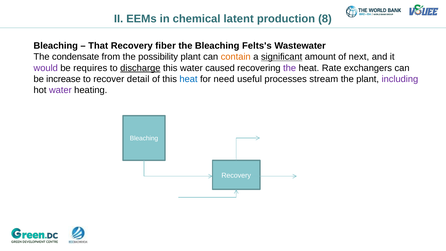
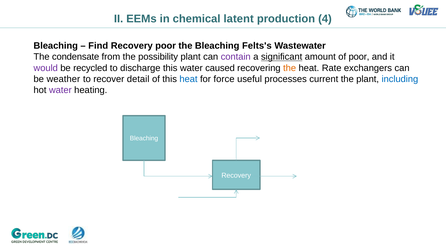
8: 8 -> 4 (325, 19)
That: That -> Find (98, 46)
Recovery fiber: fiber -> poor (166, 46)
contain colour: orange -> purple (236, 57)
of next: next -> poor (359, 57)
requires: requires -> recycled (90, 68)
discharge underline: present -> none (140, 68)
the colour: purple -> orange (290, 68)
increase: increase -> weather (63, 79)
need: need -> force (224, 79)
stream: stream -> current (324, 79)
including colour: purple -> blue (400, 79)
